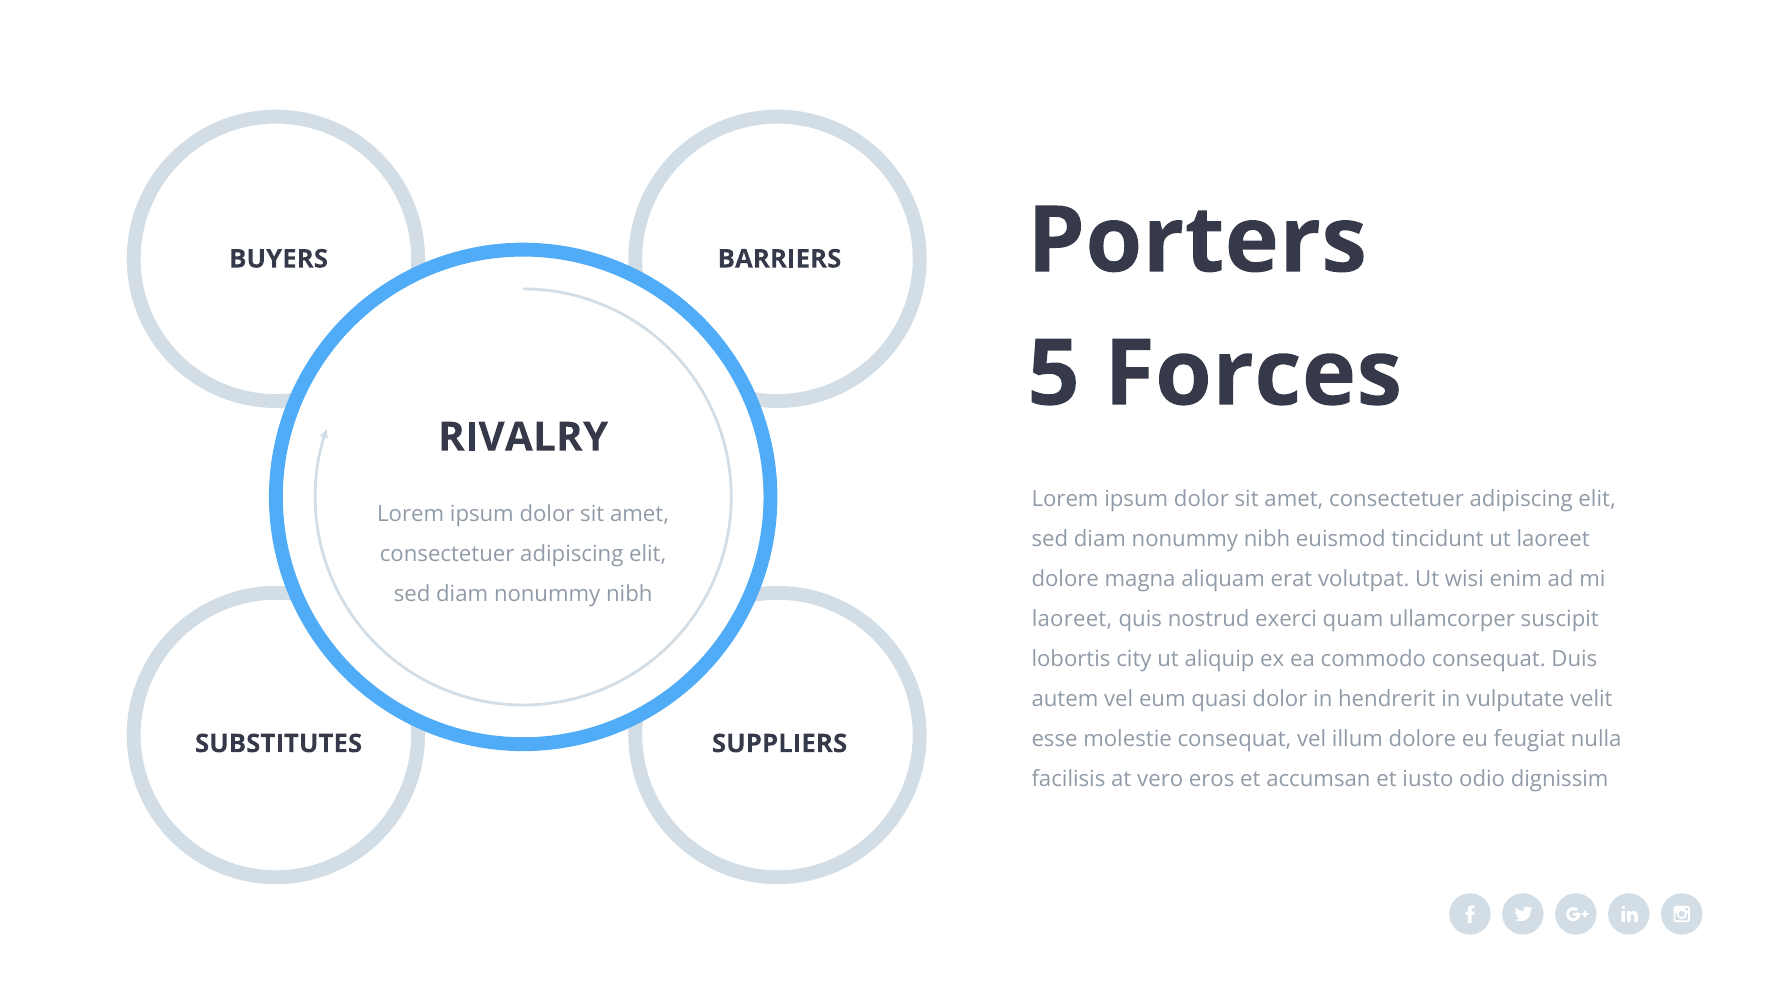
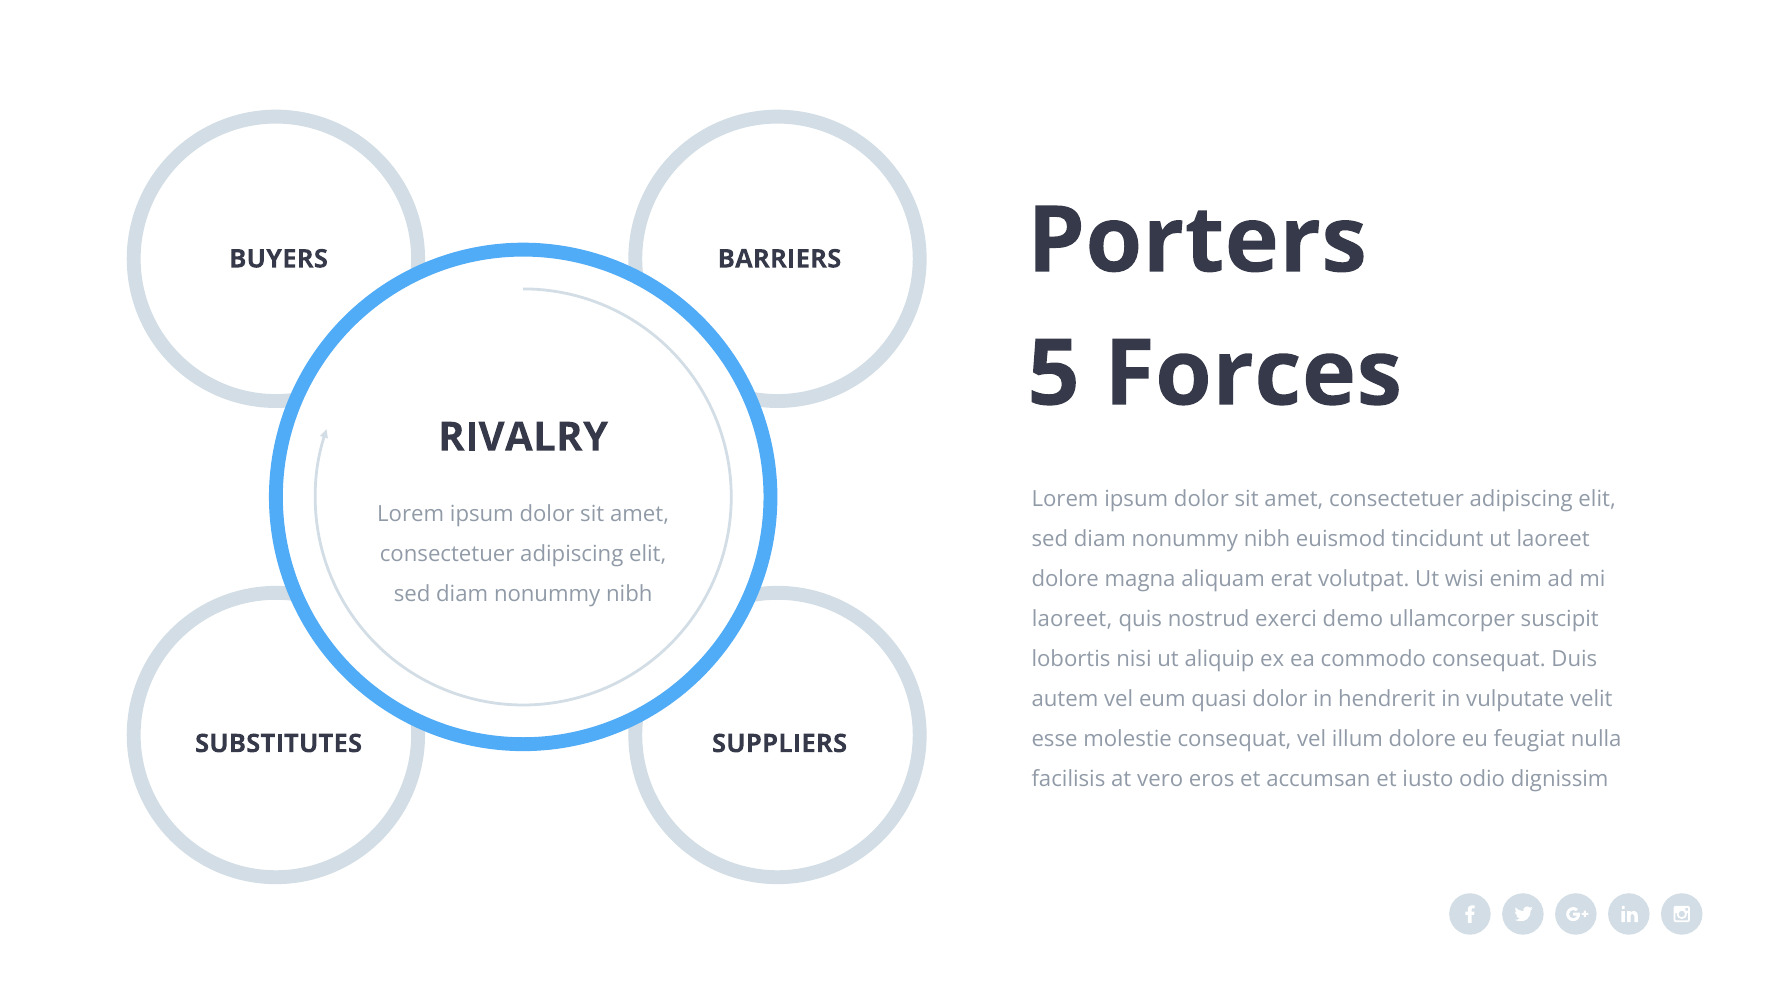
quam: quam -> demo (1353, 619)
city: city -> nisi (1134, 659)
